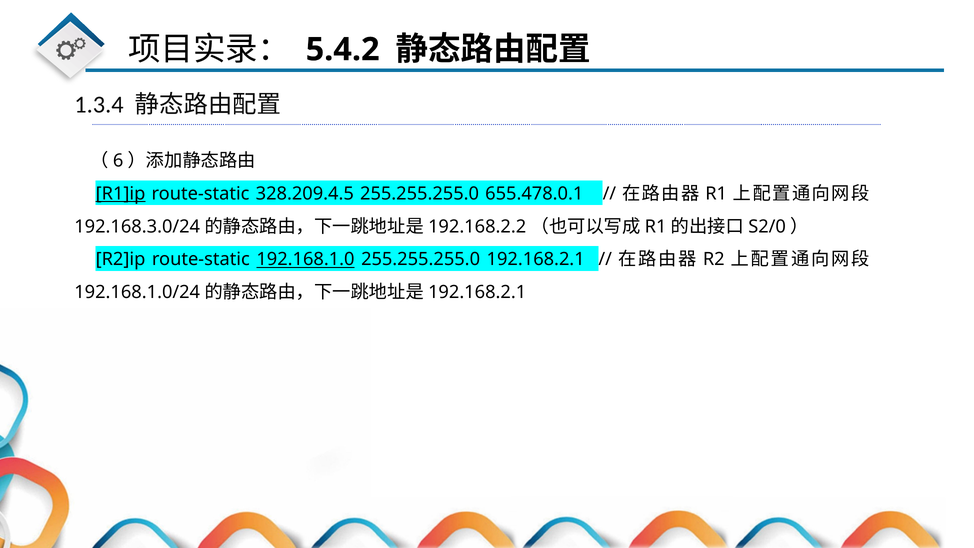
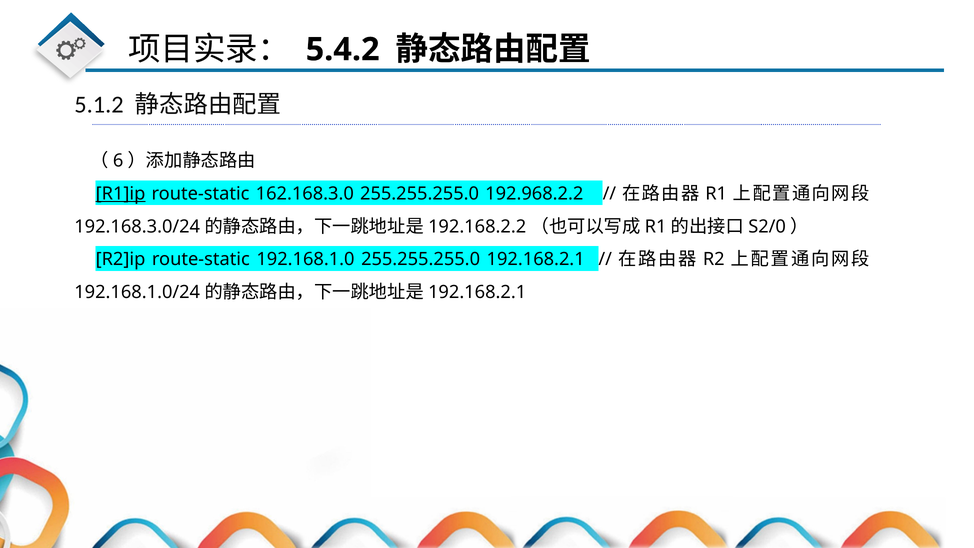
1.3.4: 1.3.4 -> 5.1.2 (99, 104)
328.209.4.5: 328.209.4.5 -> 162.168.3.0 (305, 194)
655.478.0.1: 655.478.0.1 -> 192.968.2.2 (534, 194)
192.168.1.0 underline: present -> none (305, 259)
